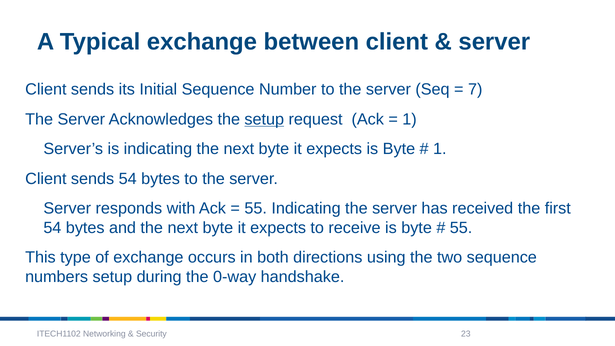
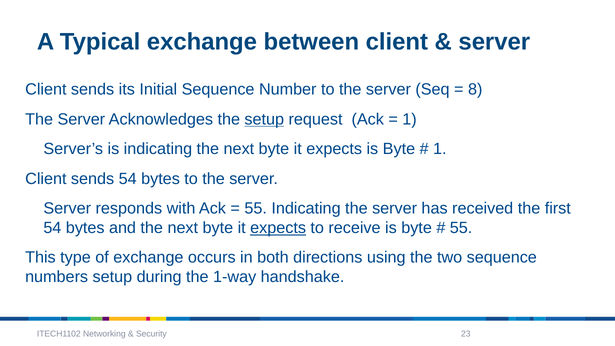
7: 7 -> 8 (475, 90)
expects underline: none -> present (278, 228)
0-way: 0-way -> 1-way (235, 277)
